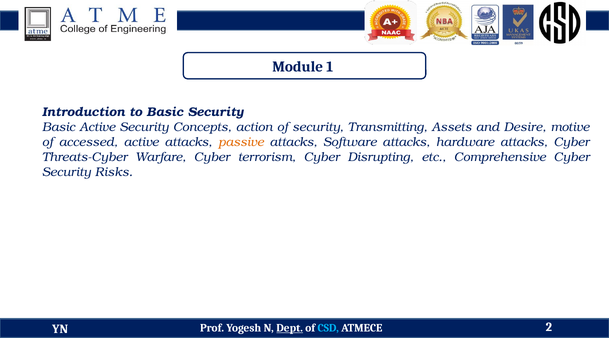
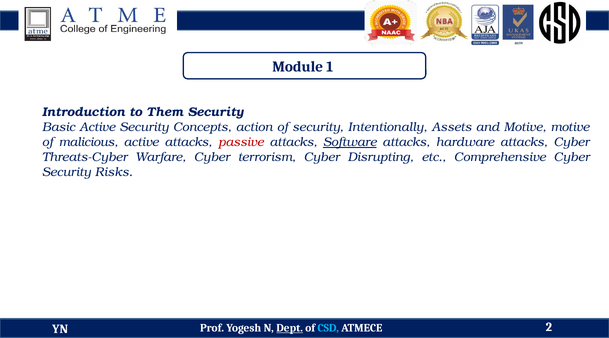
to Basic: Basic -> Them (165, 112)
Transmitting: Transmitting -> Intentionally (388, 127)
and Desire: Desire -> Motive (525, 127)
accessed: accessed -> malicious (88, 142)
passive colour: orange -> red (241, 142)
Software underline: none -> present (350, 142)
